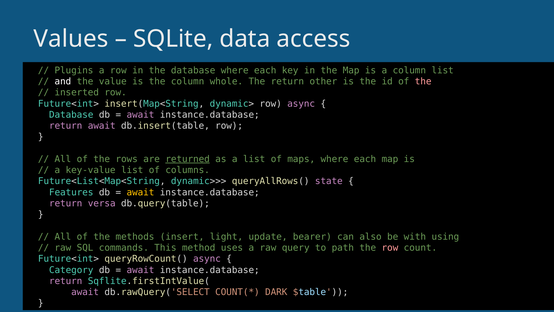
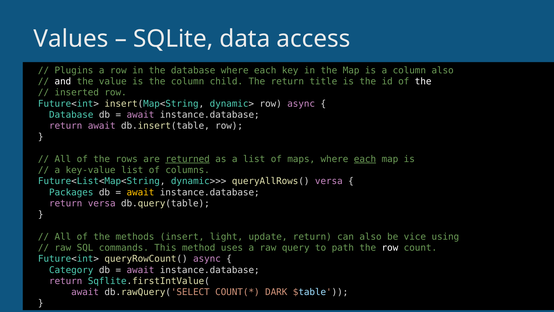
column list: list -> also (443, 70)
whole: whole -> child (226, 81)
other: other -> title (323, 81)
the colour: pink -> white (423, 81)
each underline: none -> present (365, 159)
queryAllRows( state: state -> versa (329, 181)
Features: Features -> Packages (71, 192)
update bearer: bearer -> return (312, 236)
with: with -> vice (415, 236)
row colour: pink -> white (390, 247)
